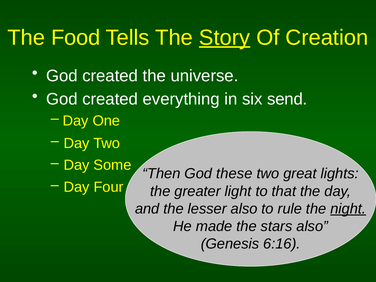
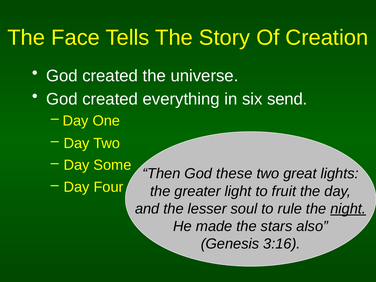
Food: Food -> Face (76, 38)
Story underline: present -> none (225, 38)
that: that -> fruit (284, 191)
lesser also: also -> soul (244, 209)
6:16: 6:16 -> 3:16 (282, 244)
